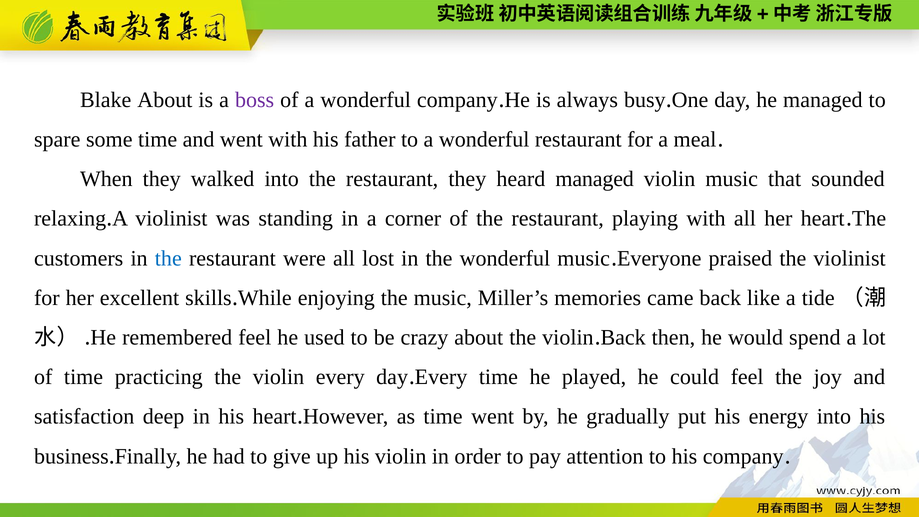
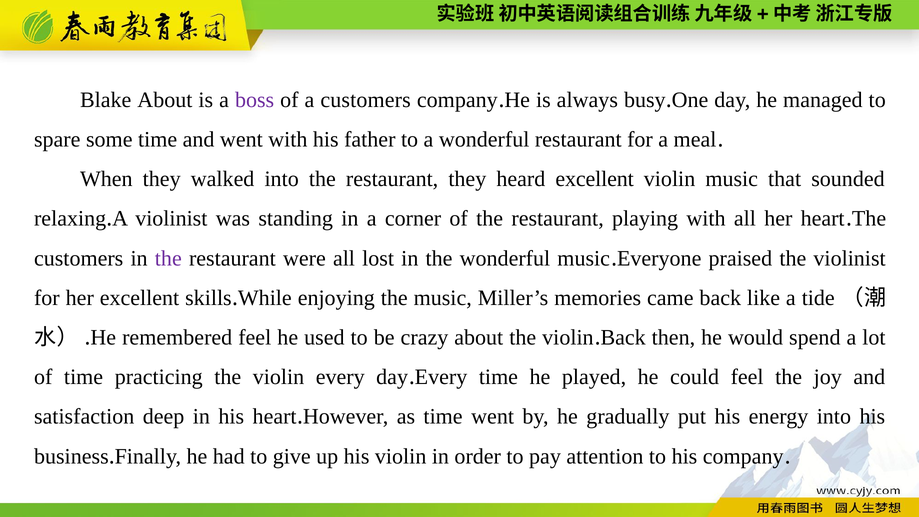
of a wonderful: wonderful -> customers (366, 100)
heard managed: managed -> excellent (595, 179)
the colour: blue -> purple (168, 258)
